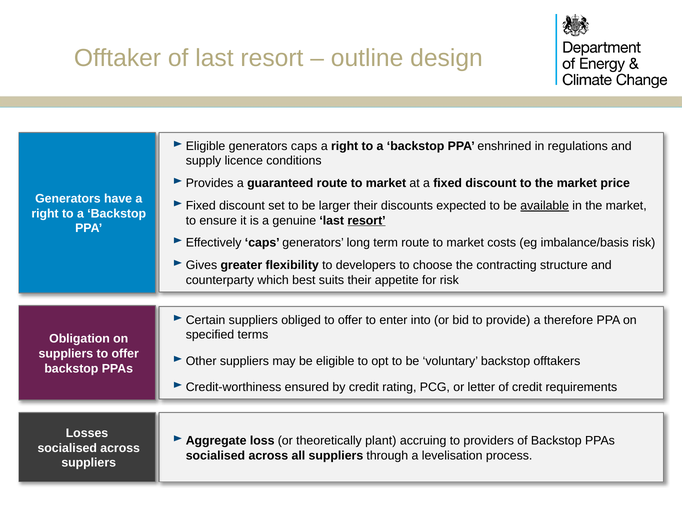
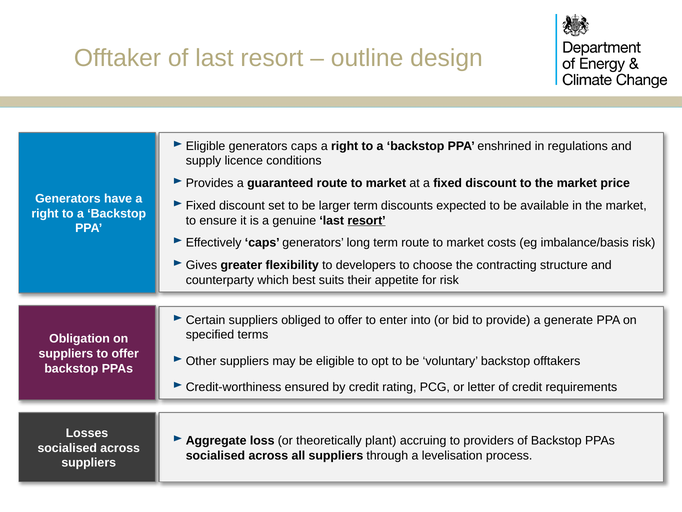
larger their: their -> term (366, 205)
available underline: present -> none (545, 205)
therefore: therefore -> generate (569, 320)
